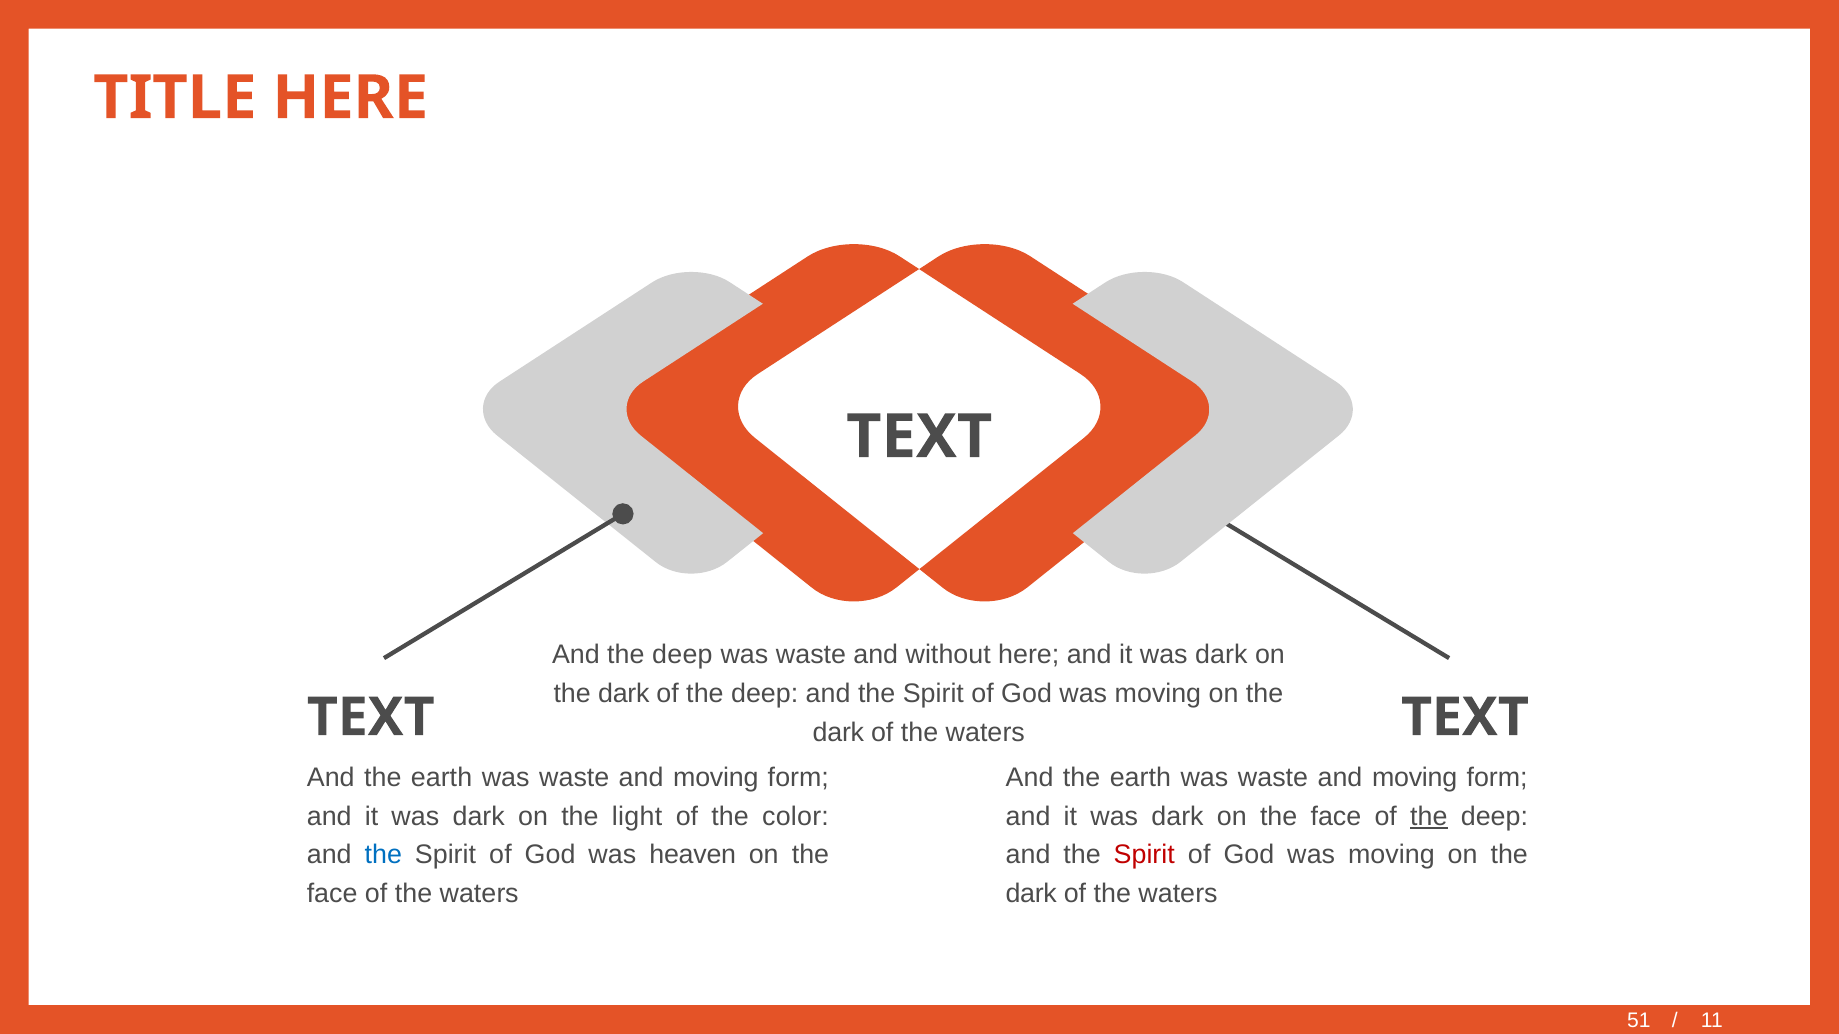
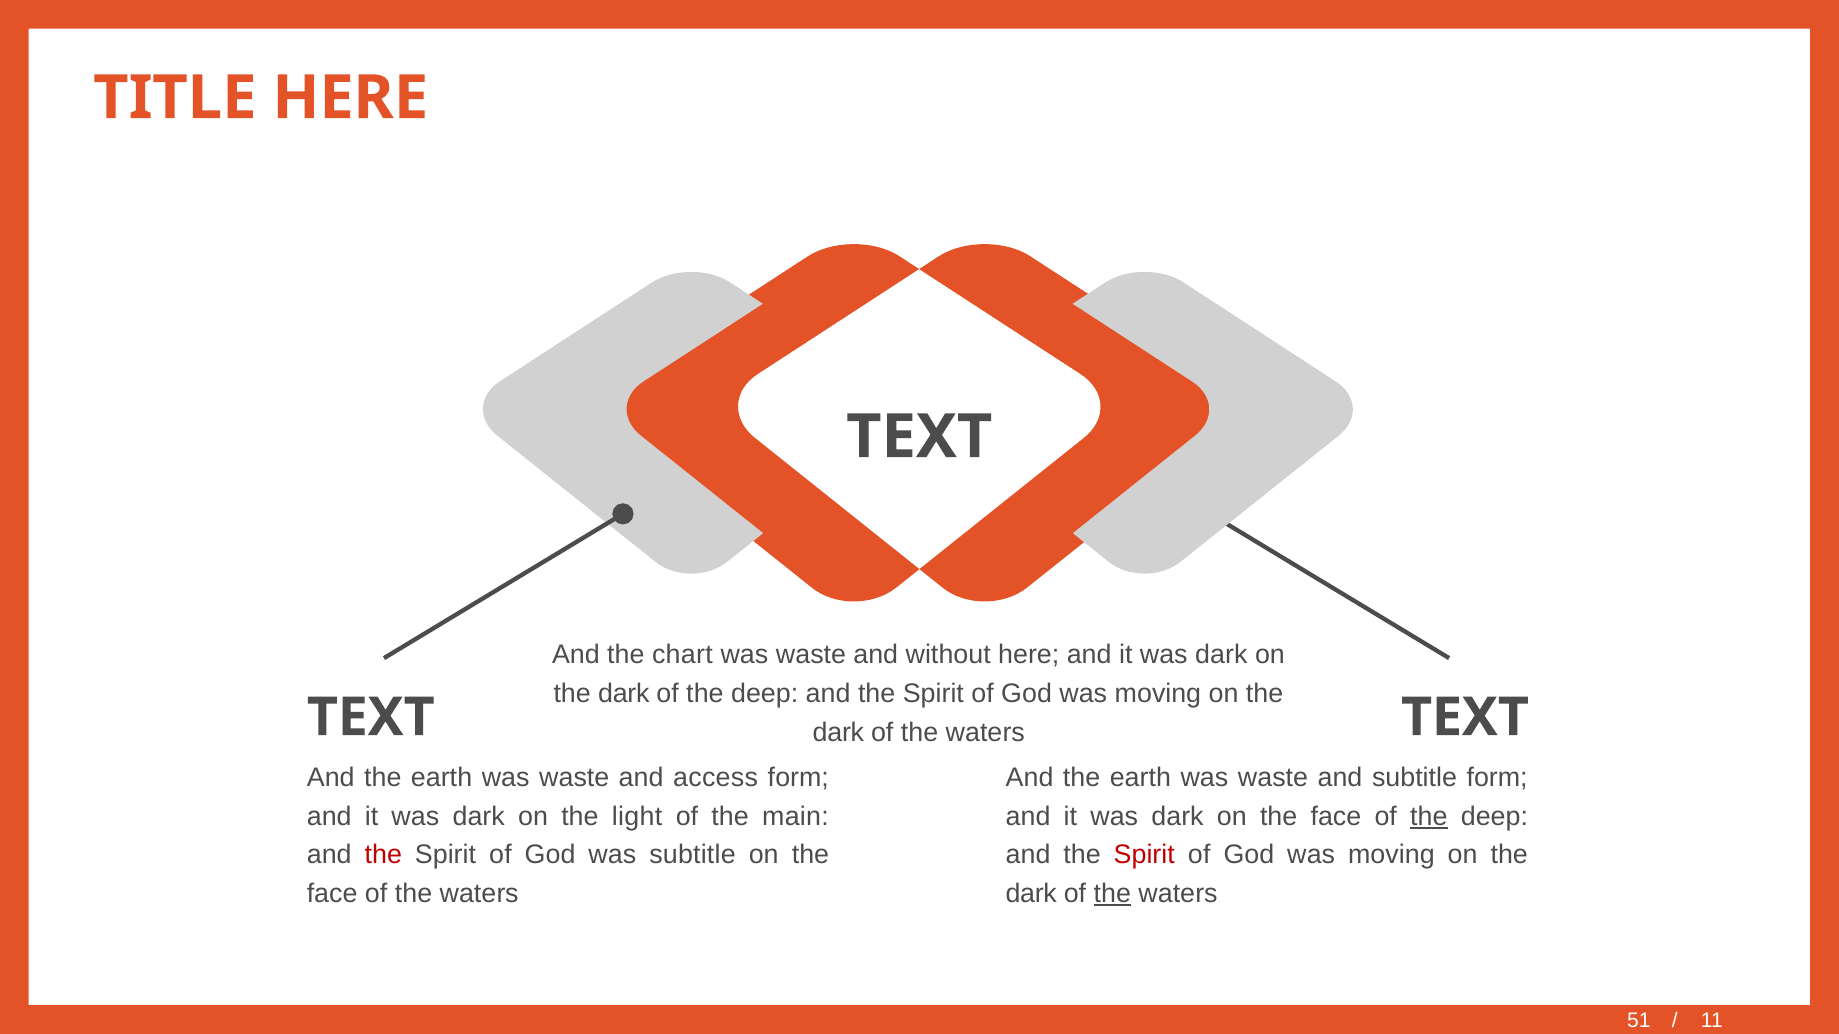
And the deep: deep -> chart (682, 655)
moving: moving -> access (716, 778)
moving: moving -> subtitle (1415, 778)
color: color -> main (795, 817)
the colour: blue -> red (383, 855)
was heaven: heaven -> subtitle (693, 855)
the underline: none -> present (1112, 894)
